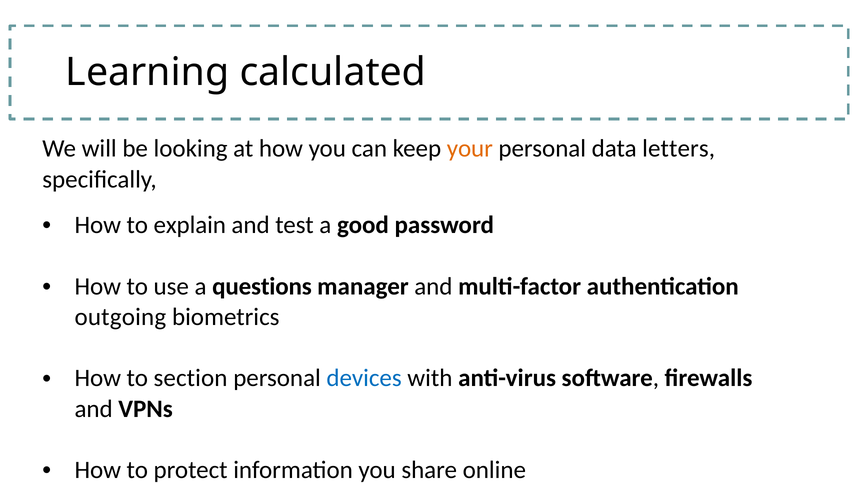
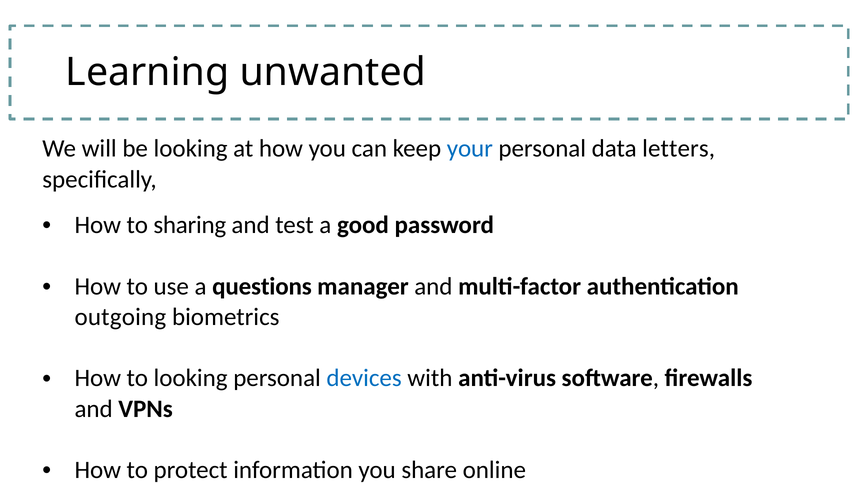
calculated: calculated -> unwanted (333, 72)
your colour: orange -> blue (470, 149)
explain: explain -> sharing (190, 225)
to section: section -> looking (191, 378)
